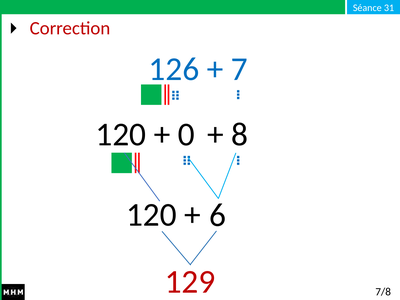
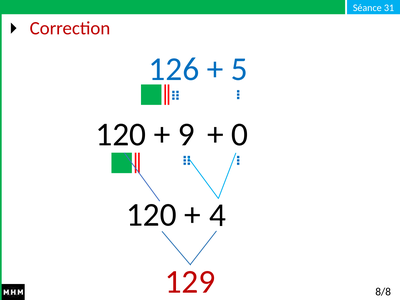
7: 7 -> 5 (239, 69)
0: 0 -> 9 (186, 134)
8: 8 -> 0 (240, 134)
6: 6 -> 4 (218, 215)
7/8: 7/8 -> 8/8 (383, 292)
